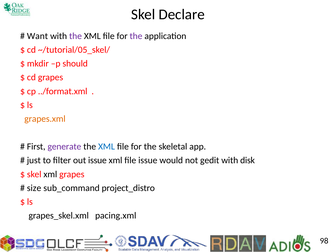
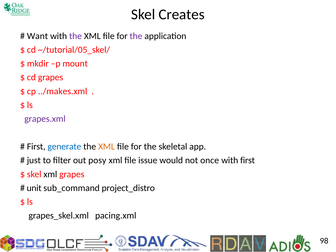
Declare: Declare -> Creates (182, 14)
should: should -> mount (75, 64)
../format.xml: ../format.xml -> ../makes.xml (63, 91)
grapes.xml colour: orange -> purple (45, 119)
generate colour: purple -> blue (64, 147)
XML colour: blue -> orange (107, 147)
out issue: issue -> posy (97, 160)
gedit: gedit -> once (210, 160)
with disk: disk -> first (248, 160)
size: size -> unit (34, 188)
